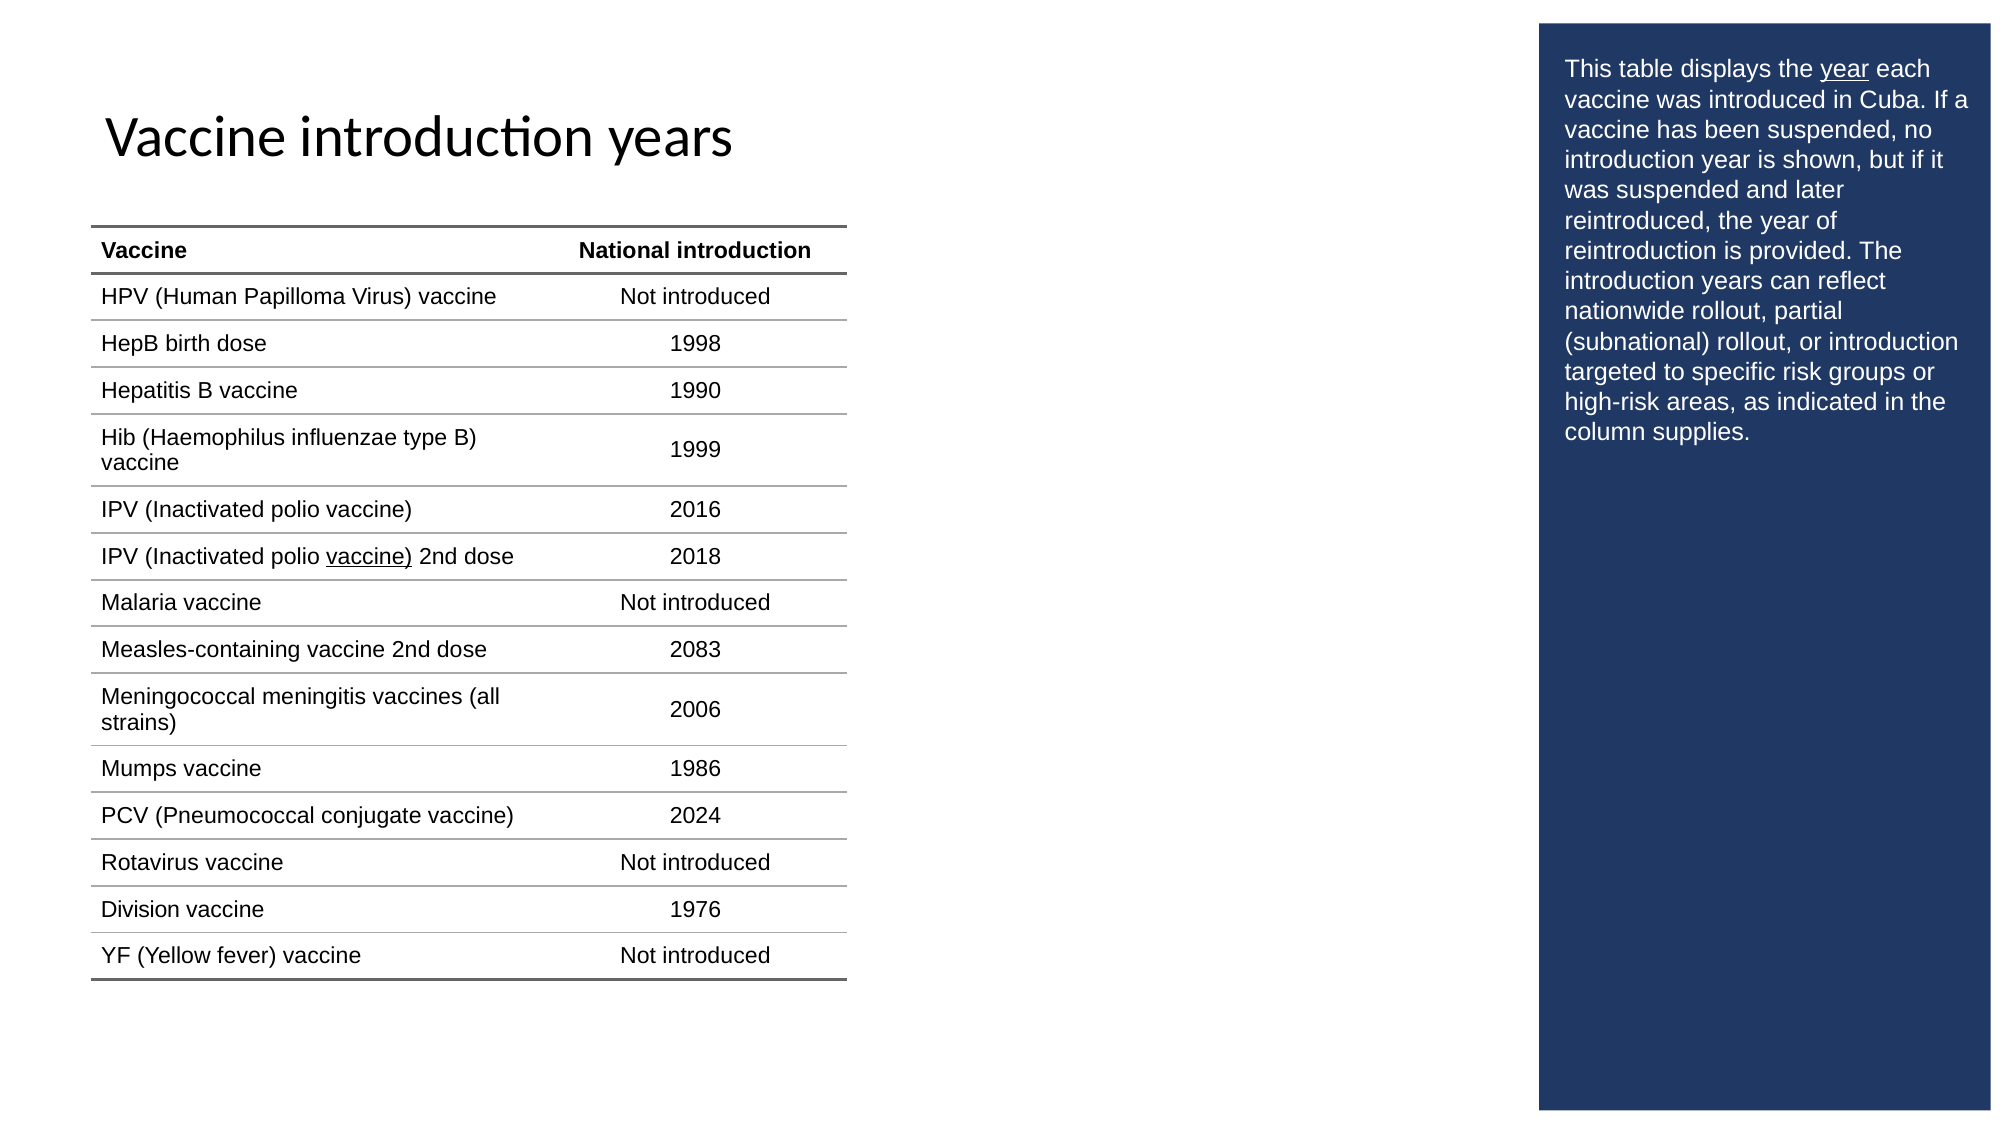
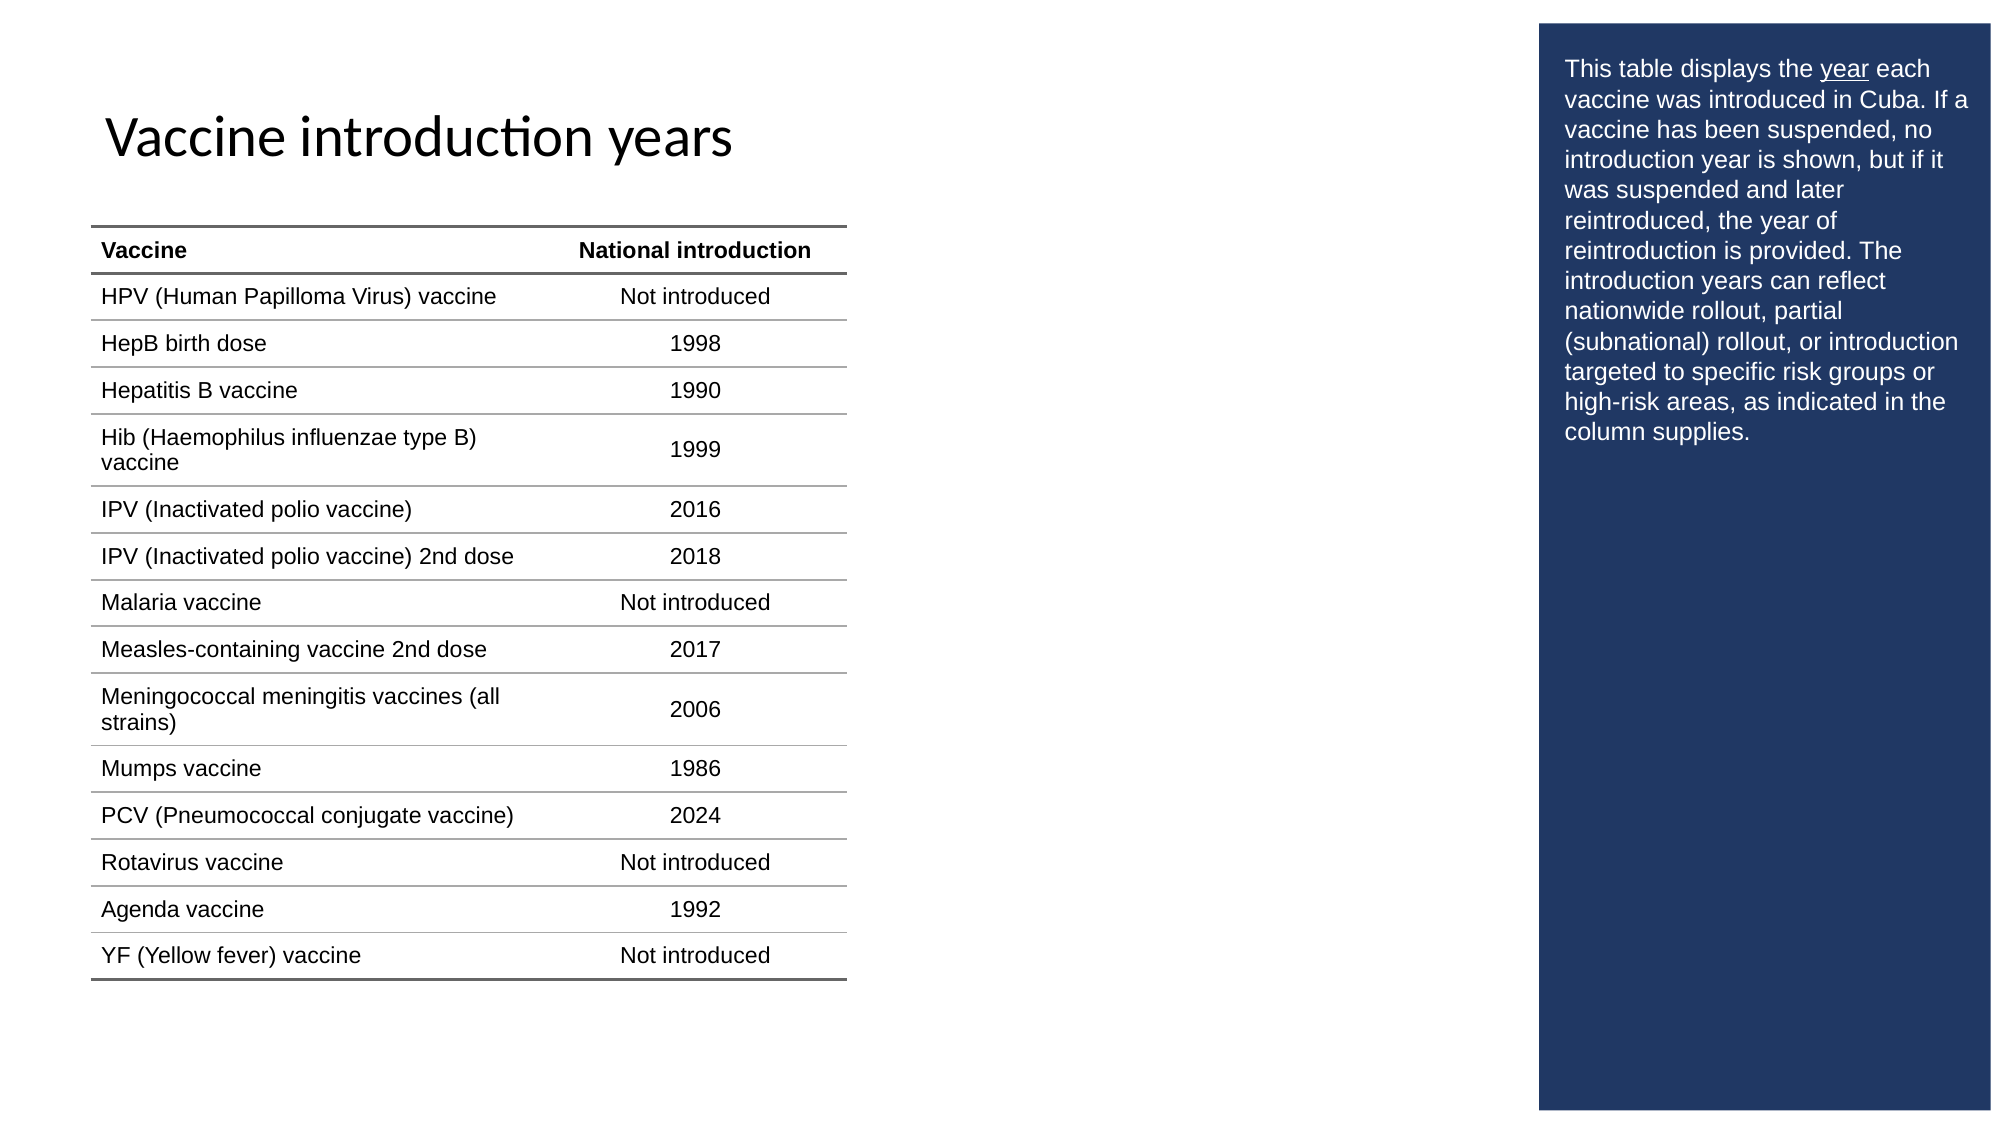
vaccine underline: present -> none (369, 557)
2083: 2083 -> 2017 (695, 650)
Division: Division -> Agenda (140, 909)
1976: 1976 -> 1992 (695, 909)
